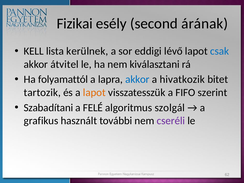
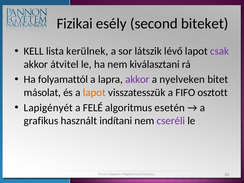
árának: árának -> biteket (205, 24)
eddigi: eddigi -> látszik (148, 51)
csak colour: blue -> purple (220, 51)
akkor colour: blue -> purple (137, 79)
hivatkozik: hivatkozik -> nyelveken (182, 79)
tartozik: tartozik -> másolat (42, 92)
szerint: szerint -> osztott (213, 92)
Szabadítani: Szabadítani -> Lapigényét (48, 108)
szolgál: szolgál -> esetén (170, 108)
további: további -> indítani (116, 121)
